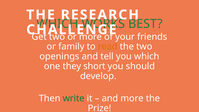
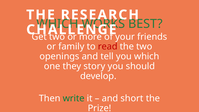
read colour: orange -> red (108, 47)
short: short -> story (94, 66)
and more: more -> short (132, 98)
